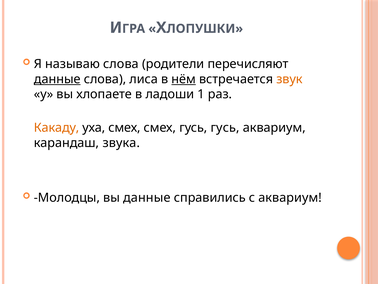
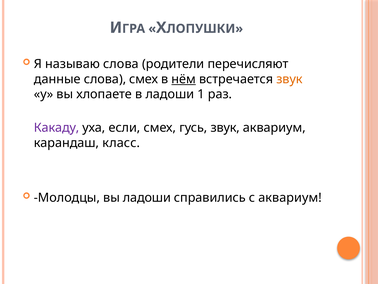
данные underline: present -> none (57, 79)
слова лиса: лиса -> смех (144, 79)
Какаду colour: orange -> purple (57, 127)
уха смех: смех -> если (124, 127)
гусь гусь: гусь -> звук (225, 127)
звука: звука -> класс (121, 143)
вы данные: данные -> ладоши (147, 197)
